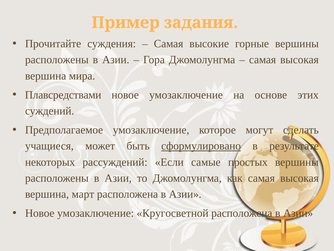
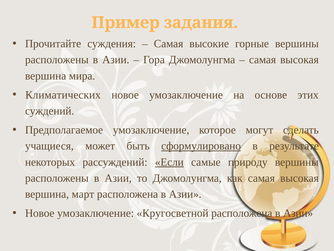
Плавсредствами: Плавсредствами -> Климатических (63, 95)
Если underline: none -> present (169, 162)
простых: простых -> природу (248, 162)
